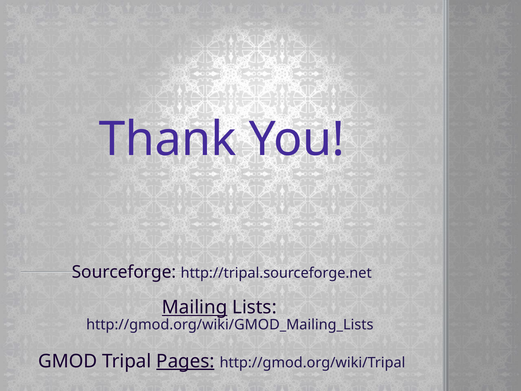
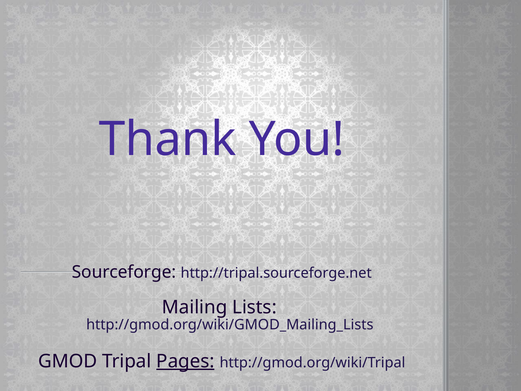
Mailing underline: present -> none (195, 307)
